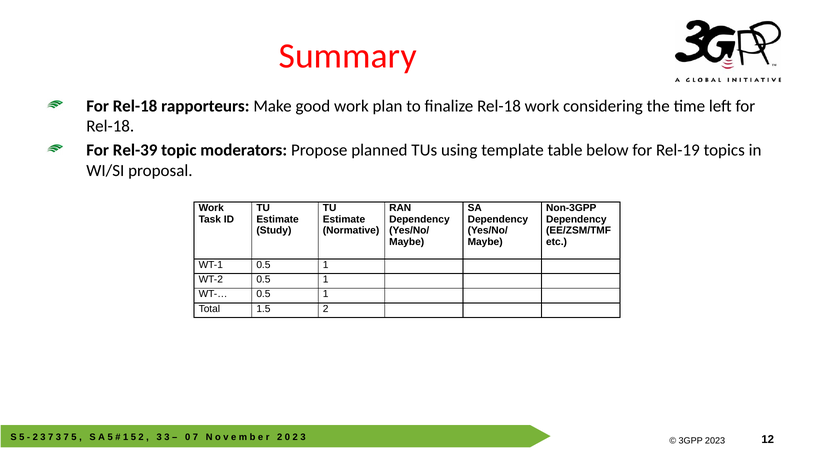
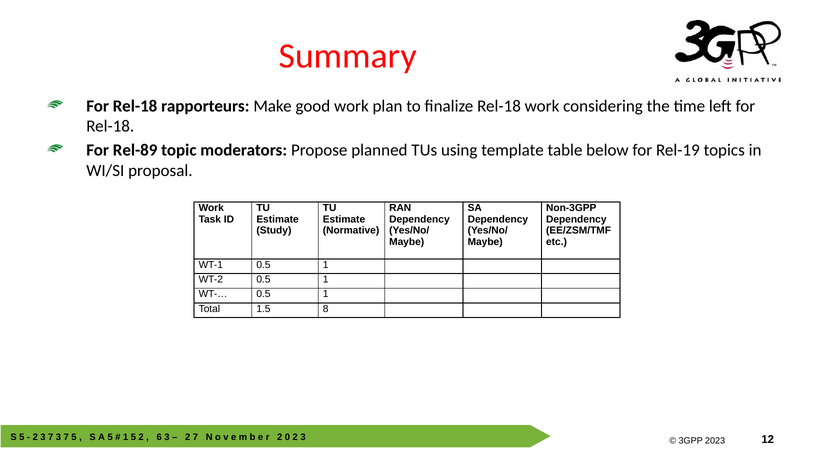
Rel-39: Rel-39 -> Rel-89 (135, 150)
1.5 2: 2 -> 8 (326, 309)
3: 3 -> 6 (159, 438)
0: 0 -> 2 (188, 438)
